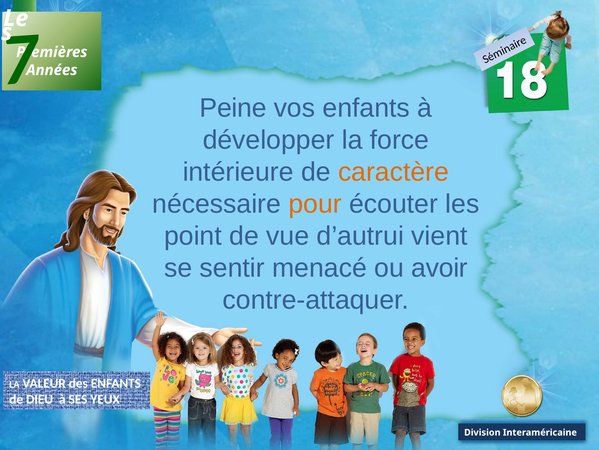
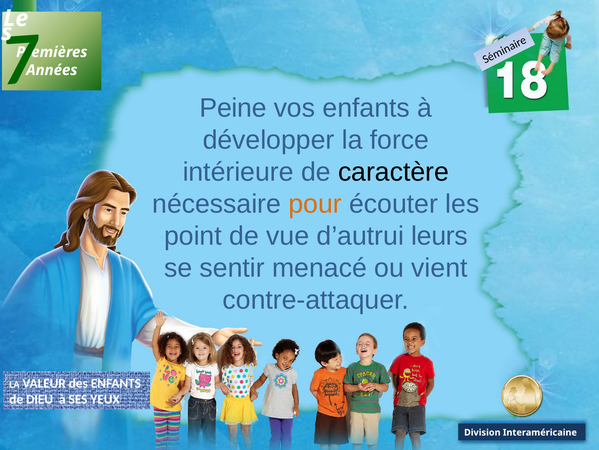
caractère colour: orange -> black (393, 172)
vient: vient -> leurs (440, 236)
avoir: avoir -> vient (439, 268)
